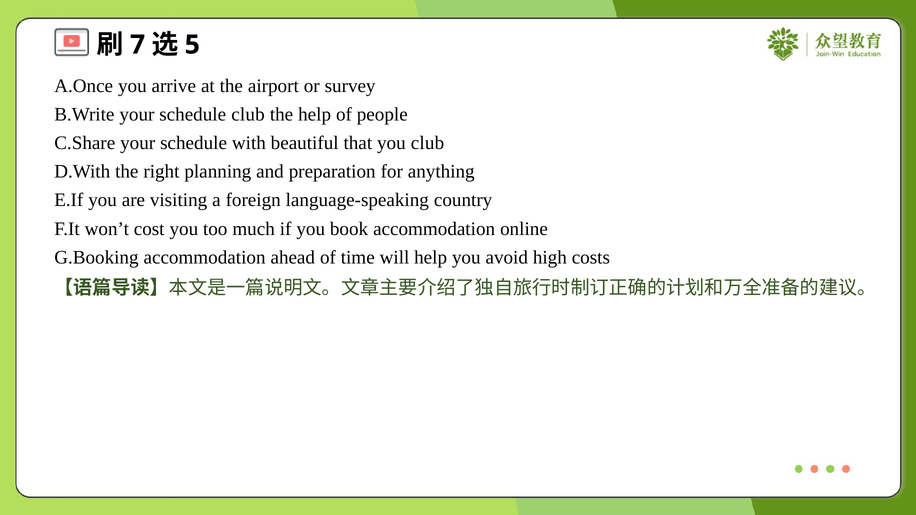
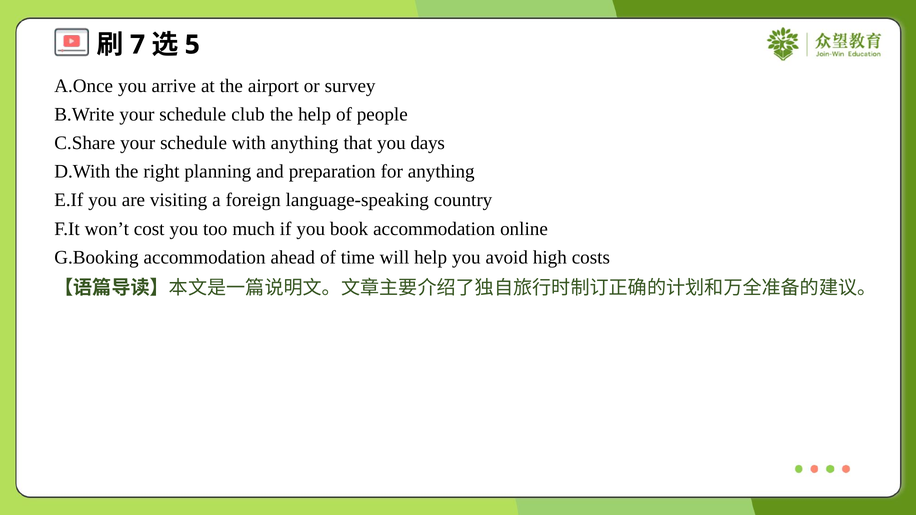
with beautiful: beautiful -> anything (305, 143)
you club: club -> days (428, 143)
